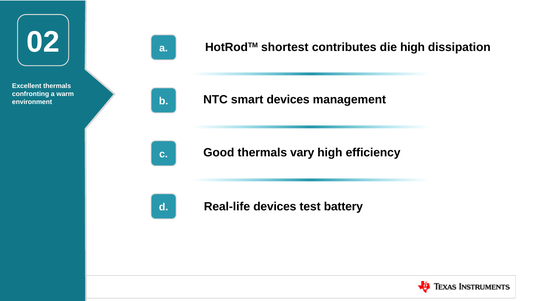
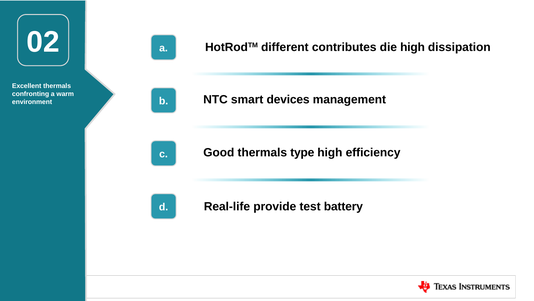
shortest: shortest -> different (285, 47)
vary: vary -> type (302, 152)
Real-life devices: devices -> provide (275, 206)
